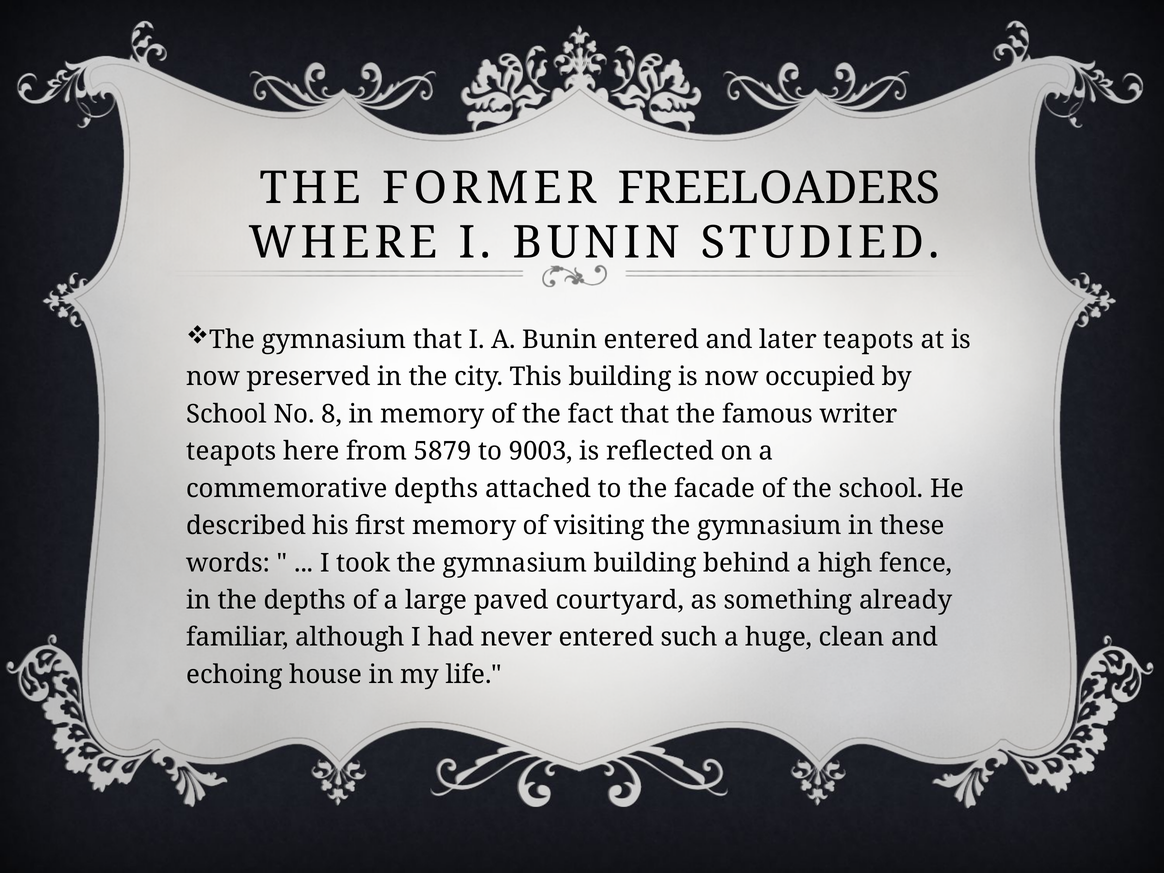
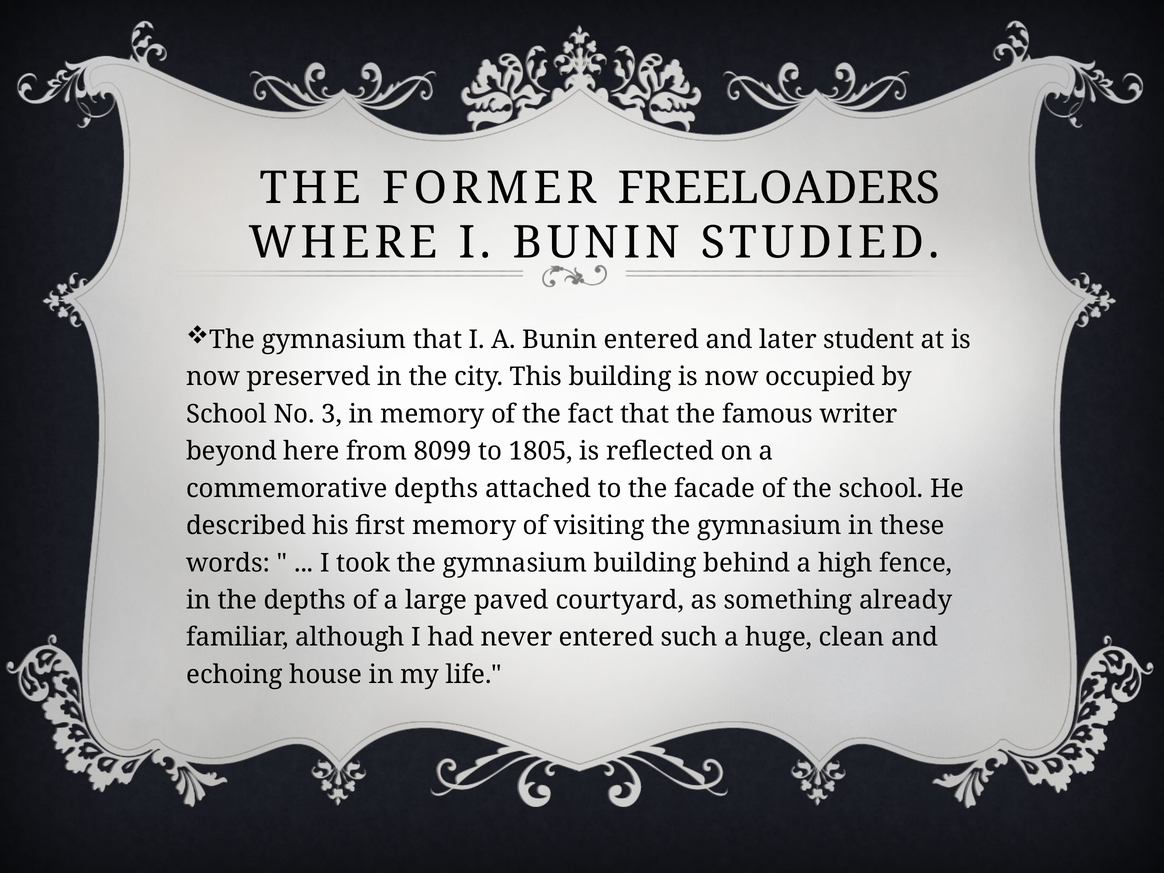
later teapots: teapots -> student (869, 340)
8: 8 -> 3 (332, 414)
teapots: teapots -> beyond (232, 451)
5879: 5879 -> 8099 (443, 451)
9003: 9003 -> 1805 (541, 451)
